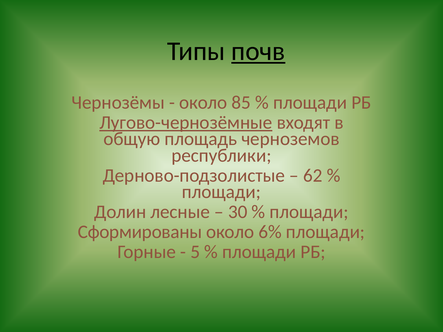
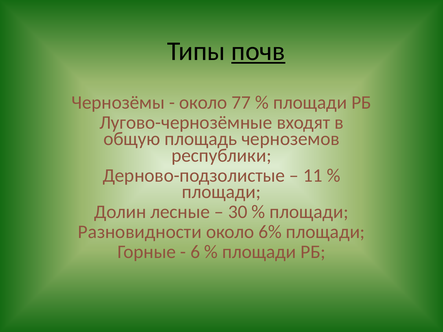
85: 85 -> 77 (241, 103)
Лугово-чернозёмные underline: present -> none (186, 123)
62: 62 -> 11 (313, 176)
Сформированы: Сформированы -> Разновидности (140, 232)
5: 5 -> 6 (195, 252)
